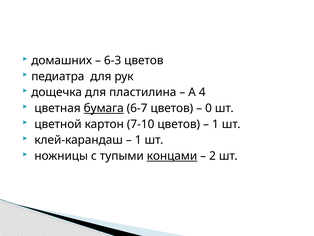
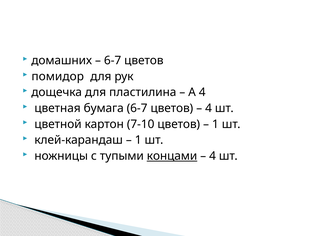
6-3: 6-3 -> 6-7 (113, 60)
педиатра: педиатра -> помидор (58, 76)
бумага underline: present -> none (104, 108)
0: 0 -> 4 (209, 108)
2: 2 -> 4 (213, 156)
